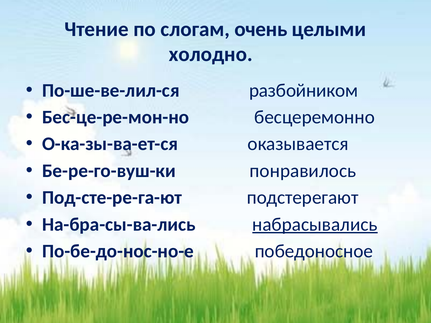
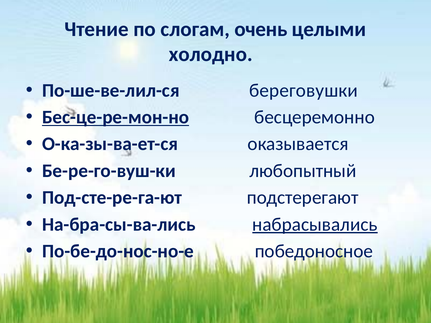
разбойником: разбойником -> береговушки (303, 90)
Бес-це-ре-мон-но underline: none -> present (116, 117)
понравилось: понравилось -> любопытный (303, 171)
